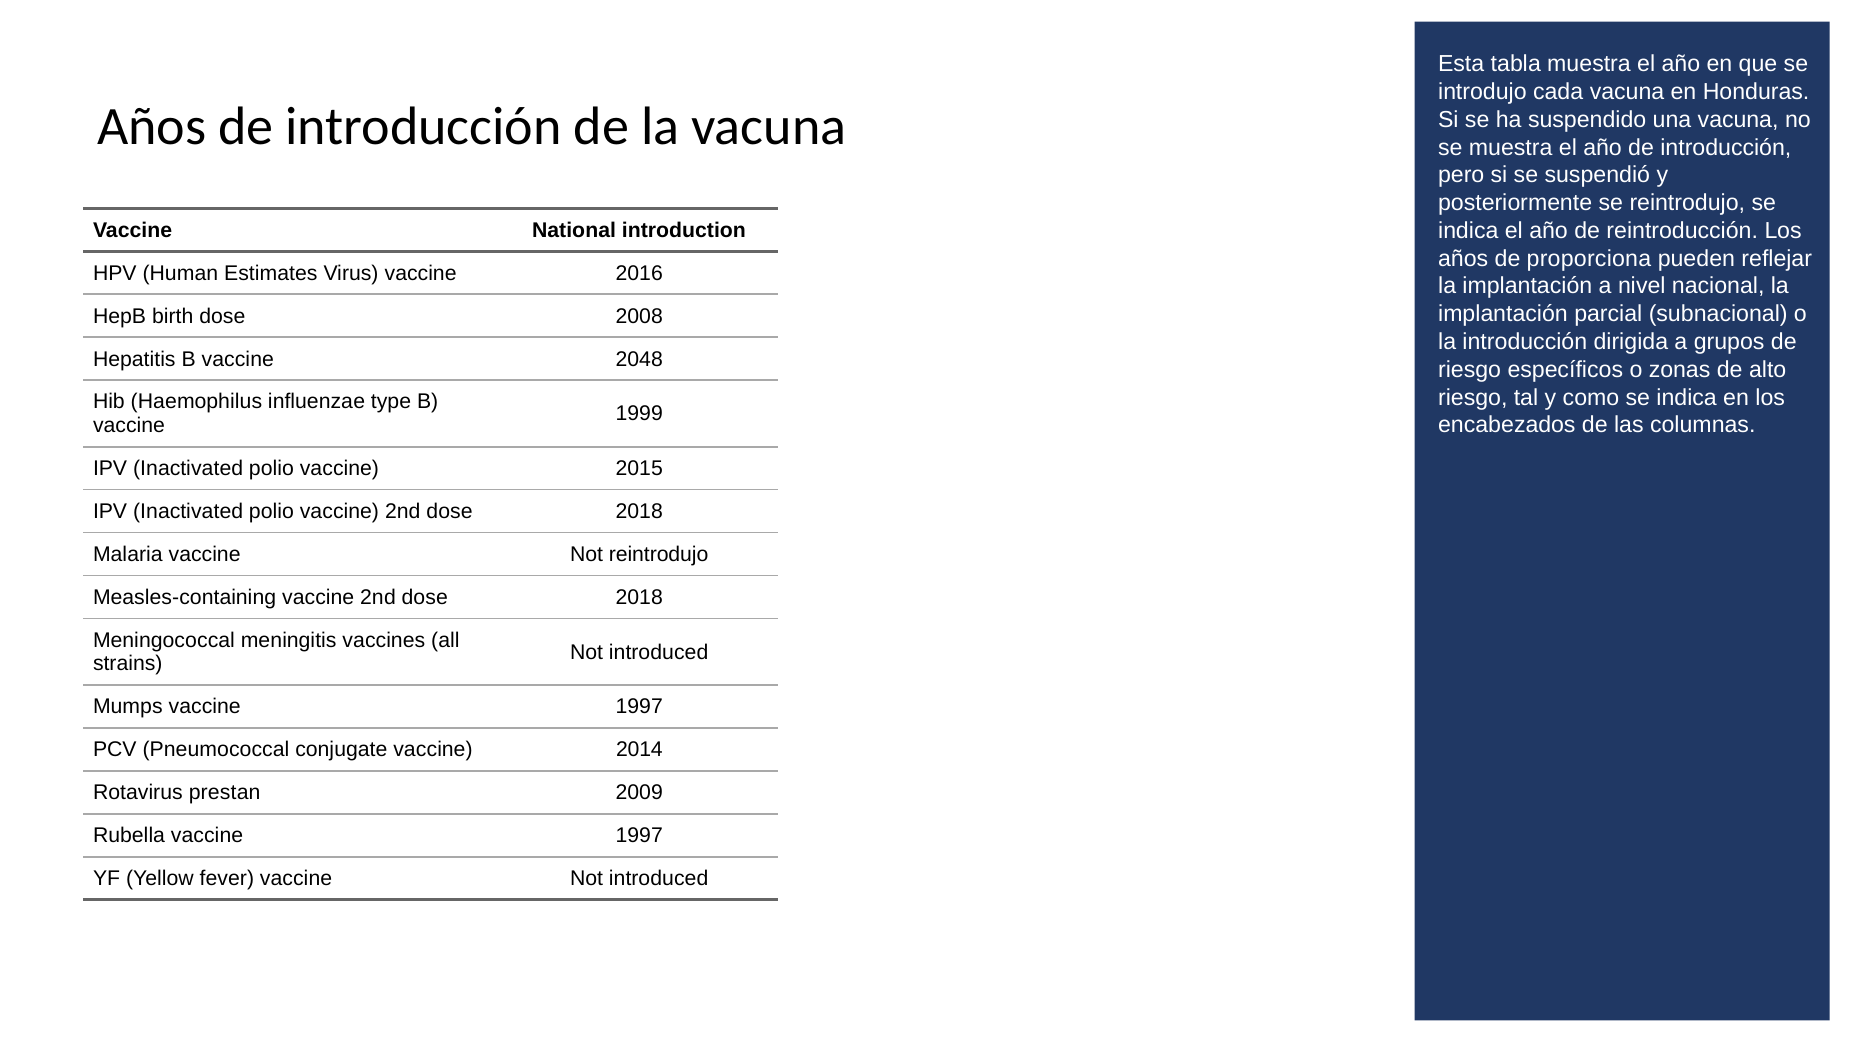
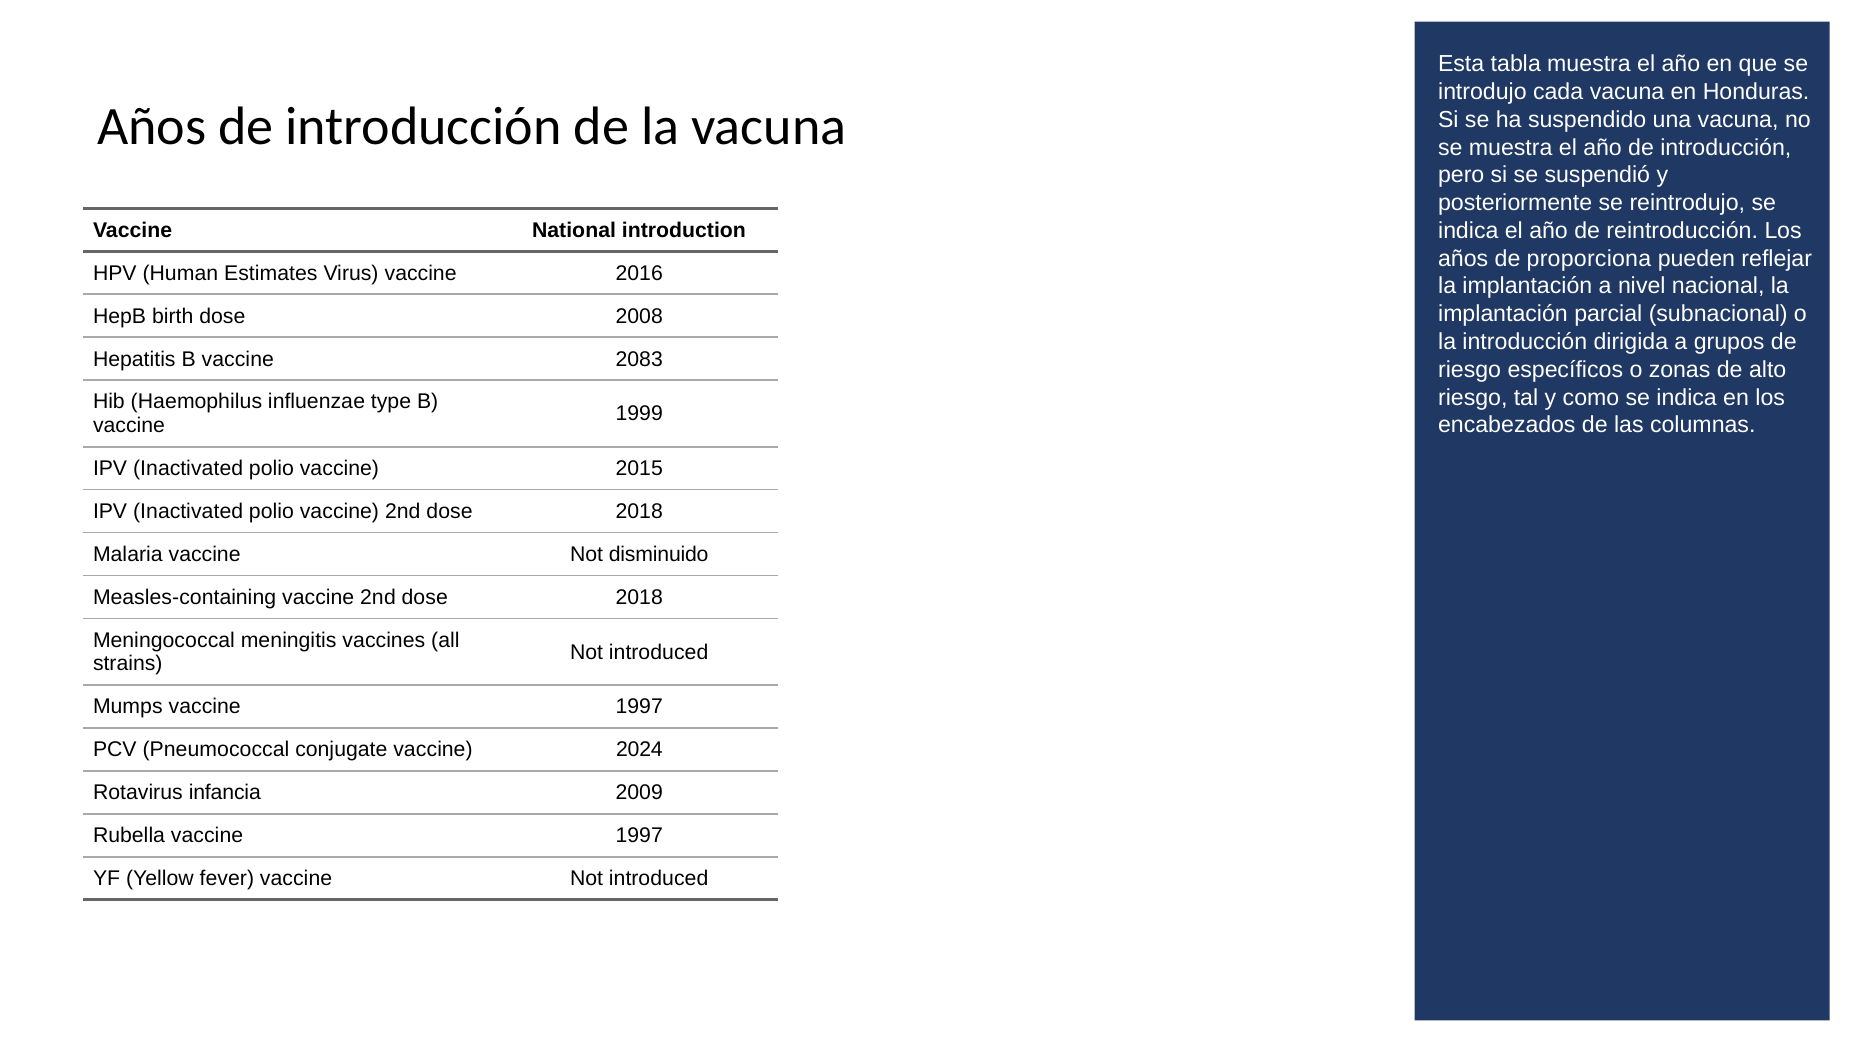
2048: 2048 -> 2083 (639, 359)
Not reintrodujo: reintrodujo -> disminuido (659, 555)
vaccine 2014: 2014 -> 2024 (639, 750)
prestan: prestan -> infancia (225, 793)
